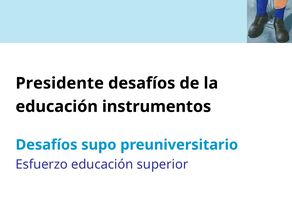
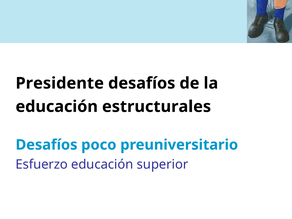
instrumentos: instrumentos -> estructurales (157, 107)
supo: supo -> poco (99, 145)
